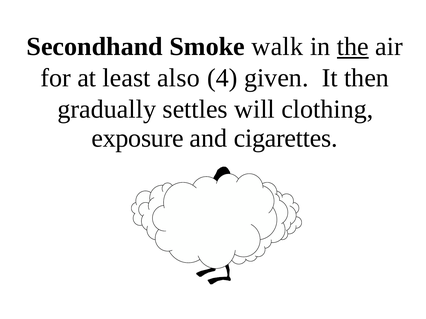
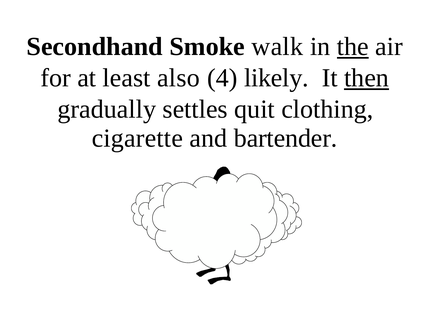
given: given -> likely (276, 78)
then underline: none -> present (367, 78)
will: will -> quit (255, 109)
exposure: exposure -> cigarette (137, 138)
cigarettes: cigarettes -> bartender (286, 138)
